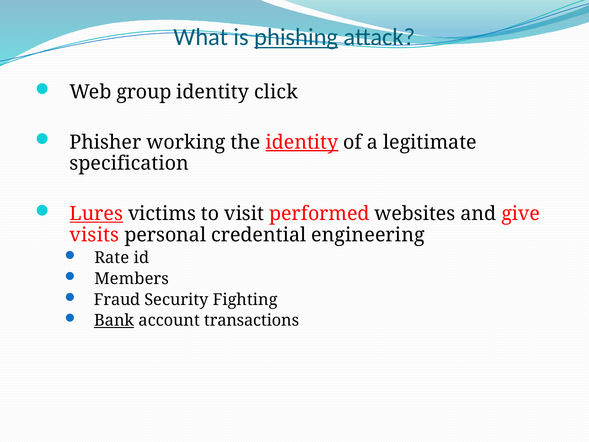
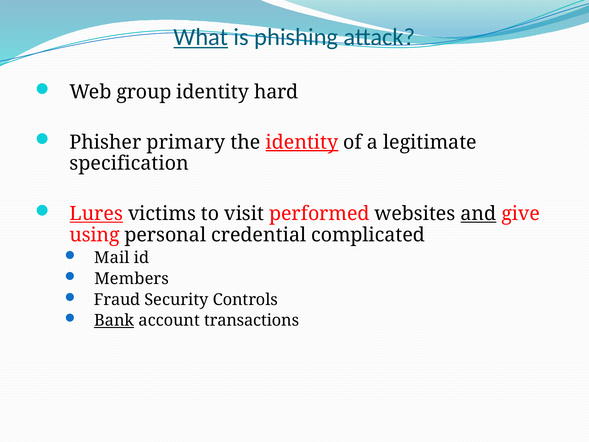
What underline: none -> present (201, 37)
phishing underline: present -> none (296, 37)
click: click -> hard (276, 92)
working: working -> primary (186, 142)
and underline: none -> present (478, 214)
visits: visits -> using (95, 235)
engineering: engineering -> complicated (368, 235)
Rate: Rate -> Mail (112, 258)
Fighting: Fighting -> Controls (245, 299)
